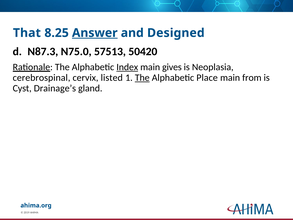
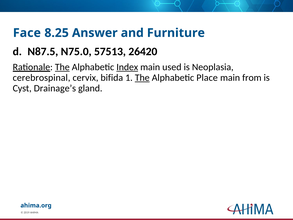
That: That -> Face (27, 33)
Answer underline: present -> none (95, 33)
Designed: Designed -> Furniture (176, 33)
N87.3: N87.3 -> N87.5 (43, 52)
50420: 50420 -> 26420 (143, 52)
The underline: none -> present (62, 67)
gives: gives -> used (172, 67)
listed: listed -> bifida (112, 78)
